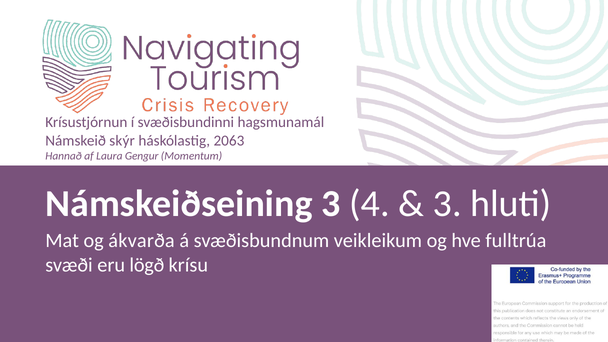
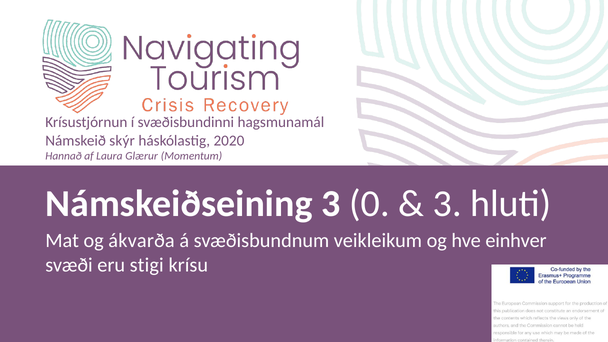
2063: 2063 -> 2020 (229, 140)
Gengur: Gengur -> Glærur (142, 156)
4: 4 -> 0 (370, 204)
fulltrúa: fulltrúa -> einhver (516, 241)
lögð: lögð -> stigi (147, 265)
